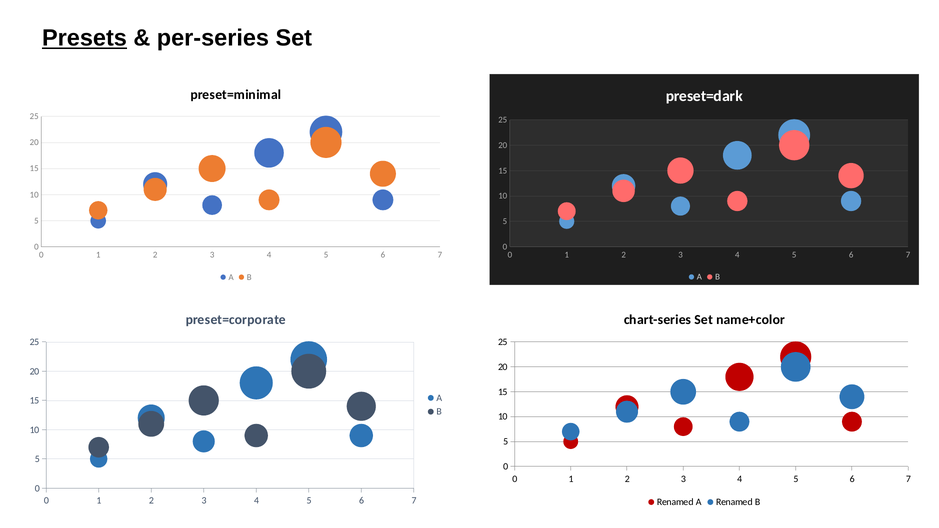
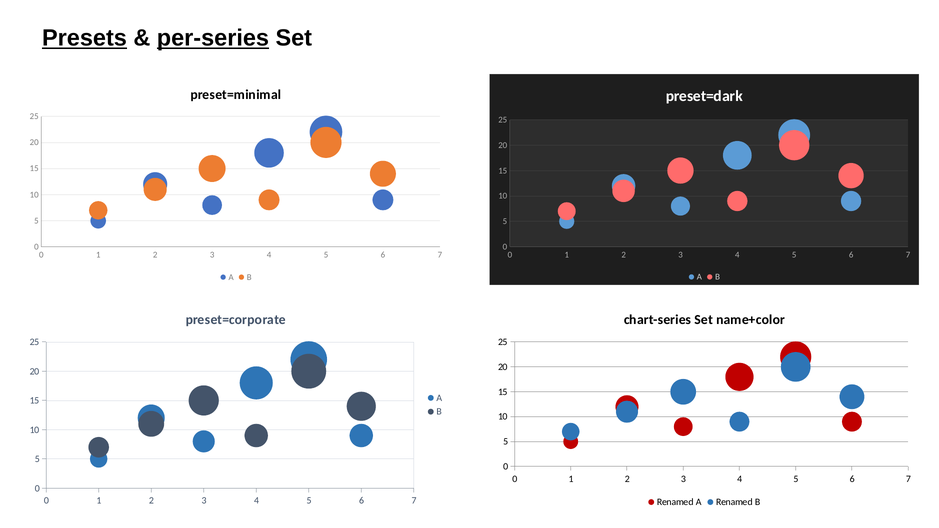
per-series underline: none -> present (213, 38)
